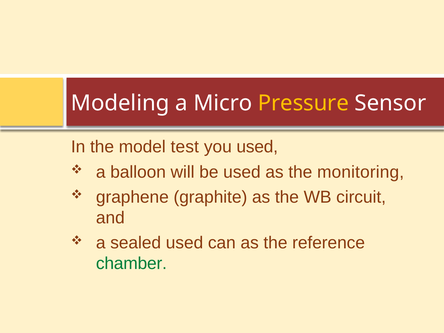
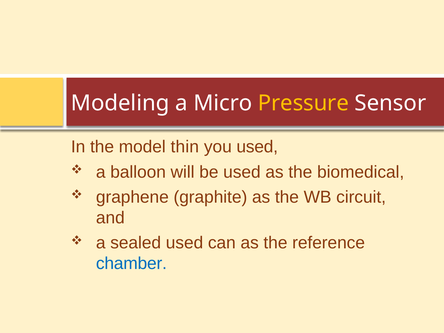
test: test -> thin (185, 147)
monitoring: monitoring -> biomedical (361, 172)
chamber colour: green -> blue (131, 264)
